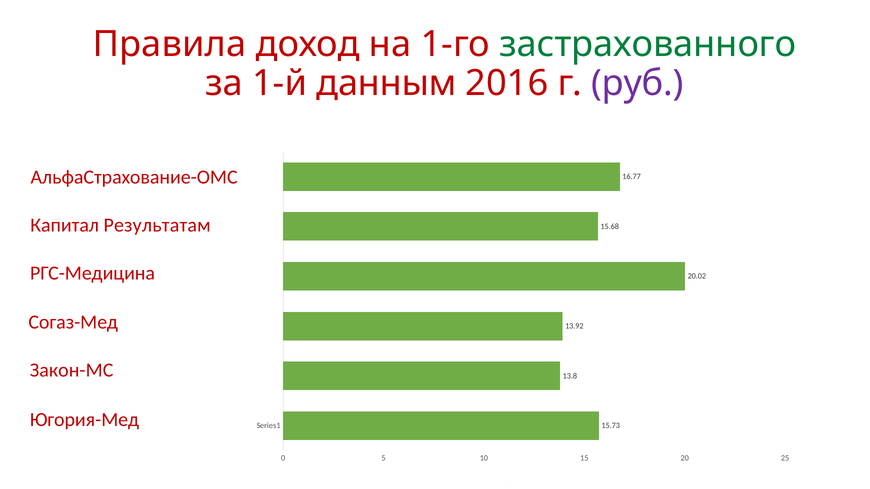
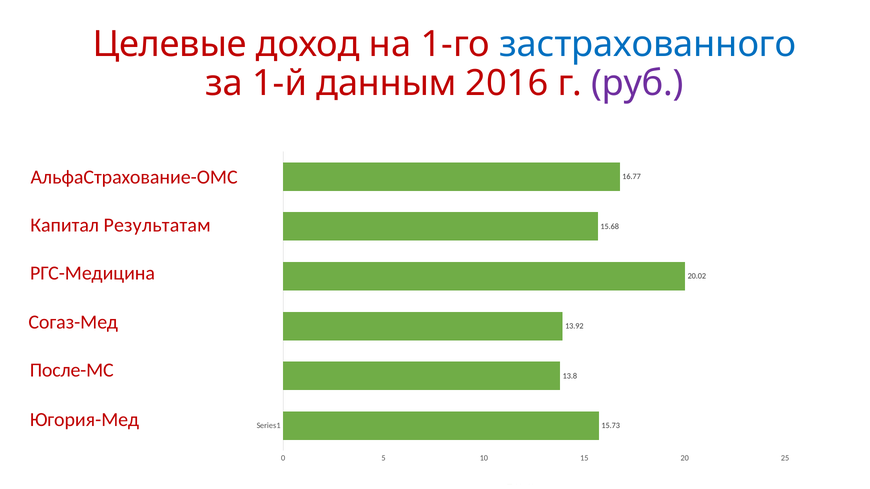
Правила: Правила -> Целевые (170, 44)
застрахованного colour: green -> blue (648, 44)
Закон-МС: Закон-МС -> После-МС (72, 371)
